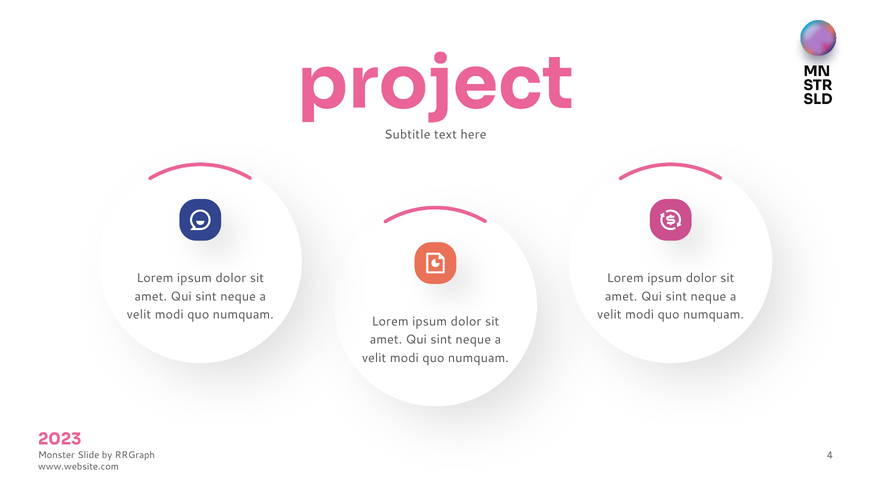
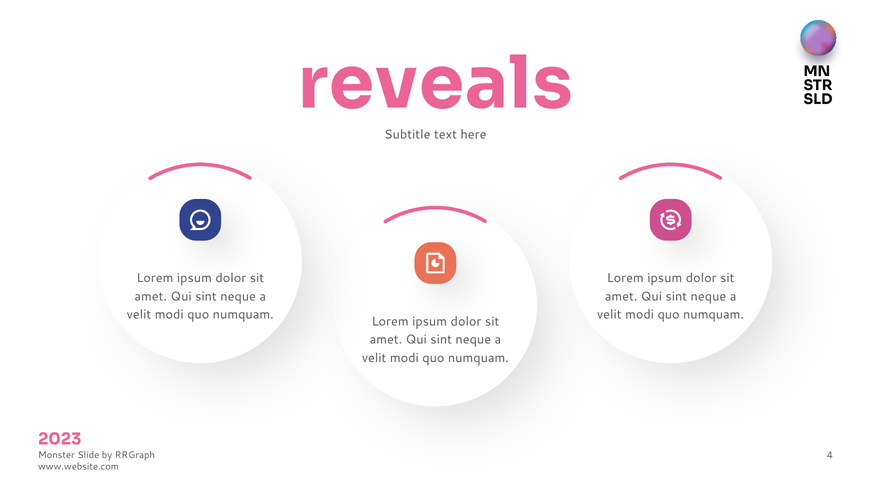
project: project -> reveals (435, 84)
